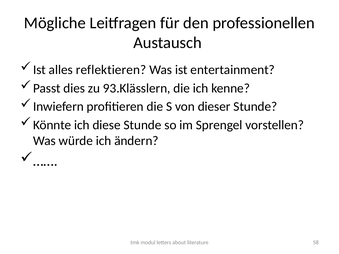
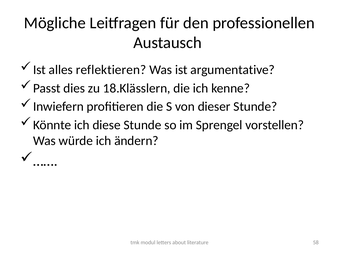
entertainment: entertainment -> argumentative (233, 70)
93.Klässlern: 93.Klässlern -> 18.Klässlern (137, 88)
